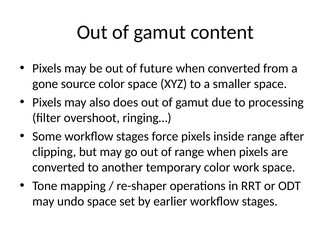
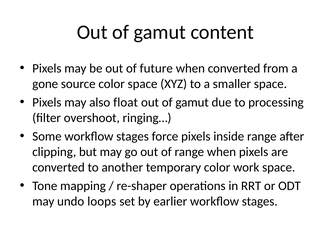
does: does -> float (126, 102)
undo space: space -> loops (102, 201)
